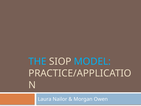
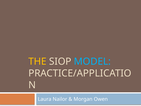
THE colour: light blue -> yellow (37, 61)
